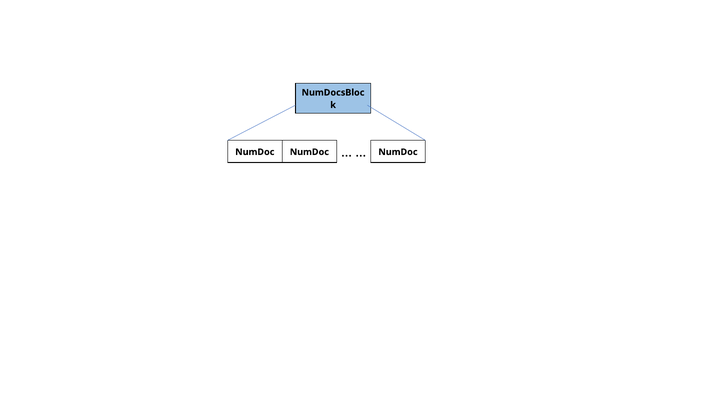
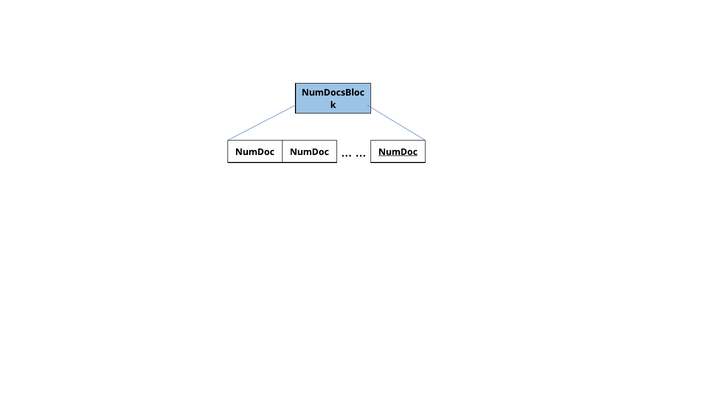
NumDoc underline: none -> present (398, 152)
